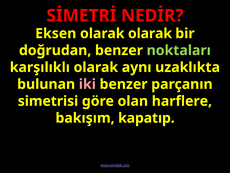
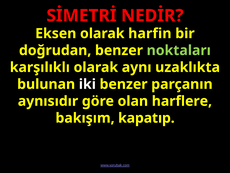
olarak olarak: olarak -> harfin (150, 33)
iki colour: pink -> white (87, 84)
simetrisi: simetrisi -> aynısıdır (48, 101)
